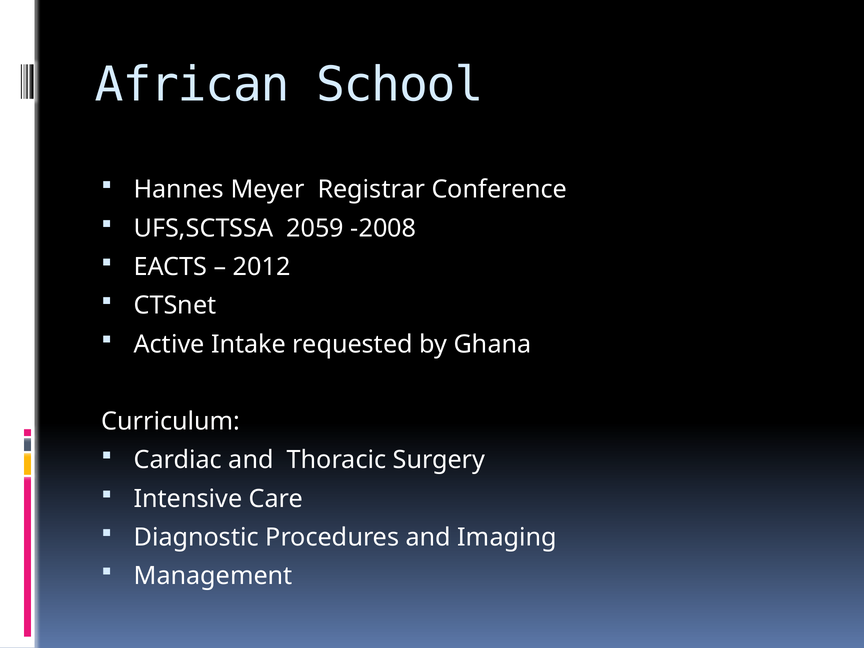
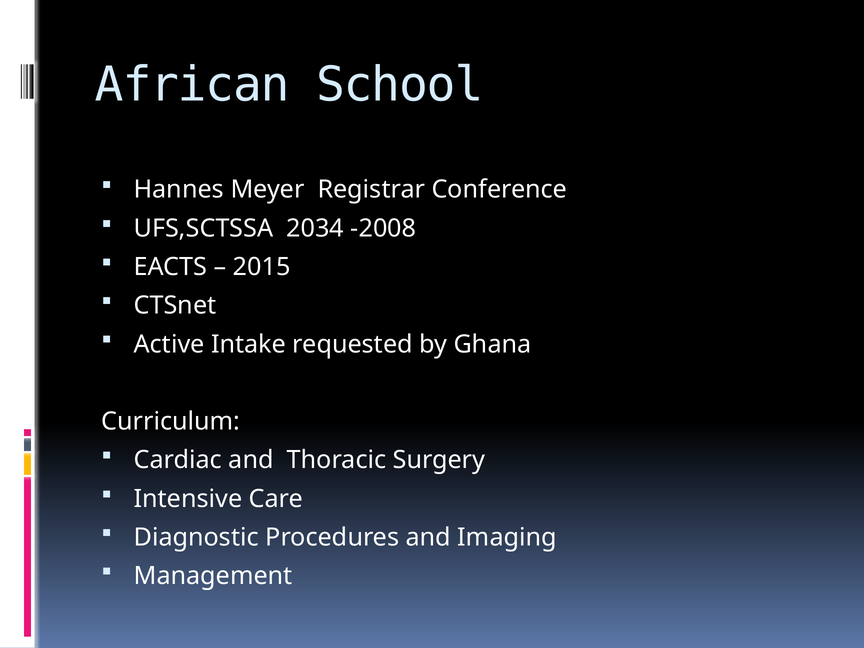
2059: 2059 -> 2034 (315, 228)
2012: 2012 -> 2015 (262, 267)
